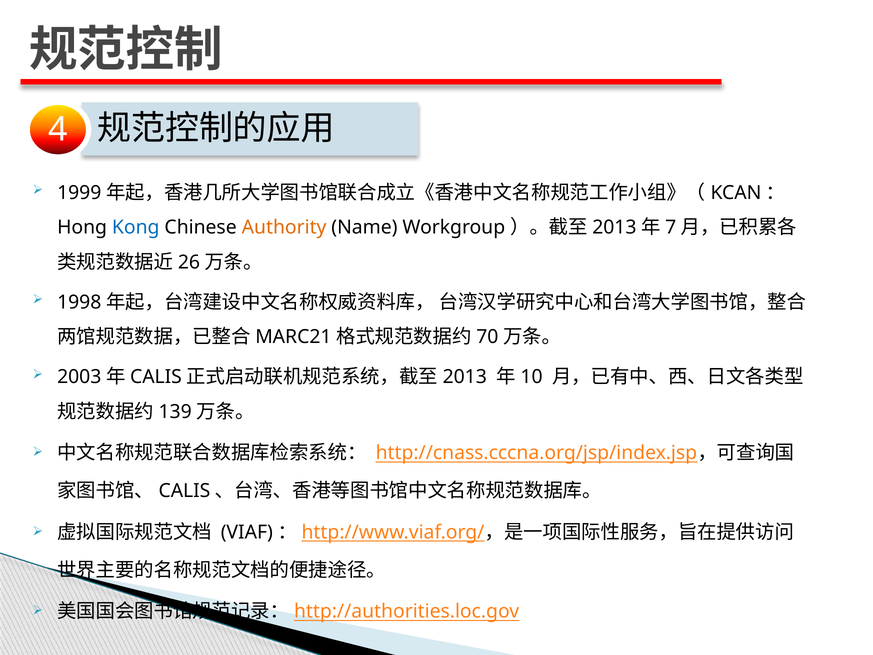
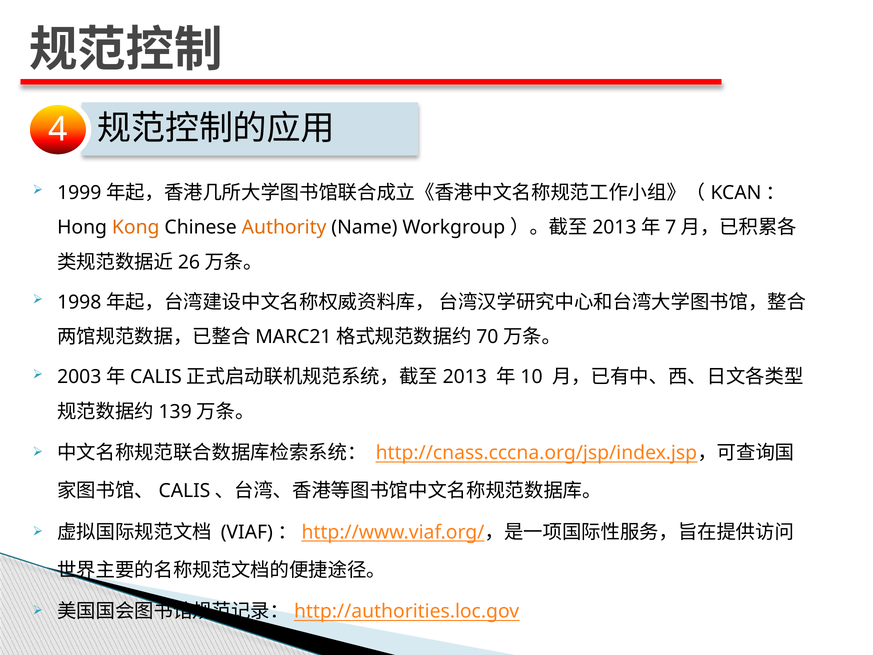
Kong colour: blue -> orange (136, 227)
